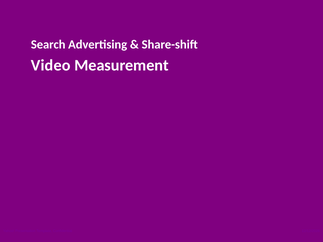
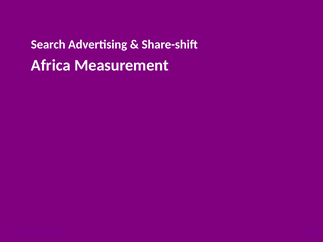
Video: Video -> Africa (51, 65)
